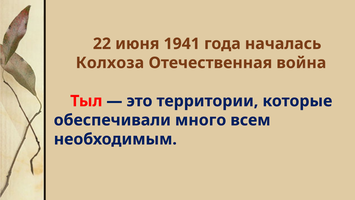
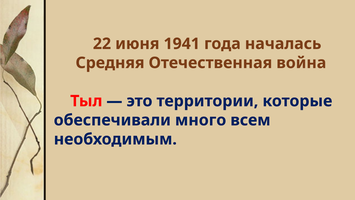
Колхоза: Колхоза -> Средняя (110, 63)
